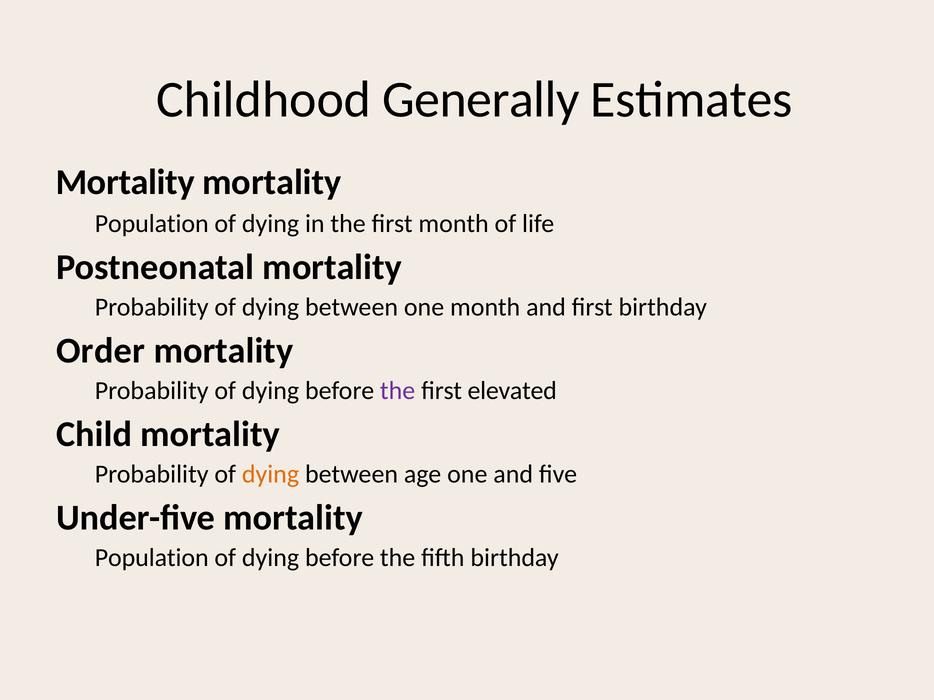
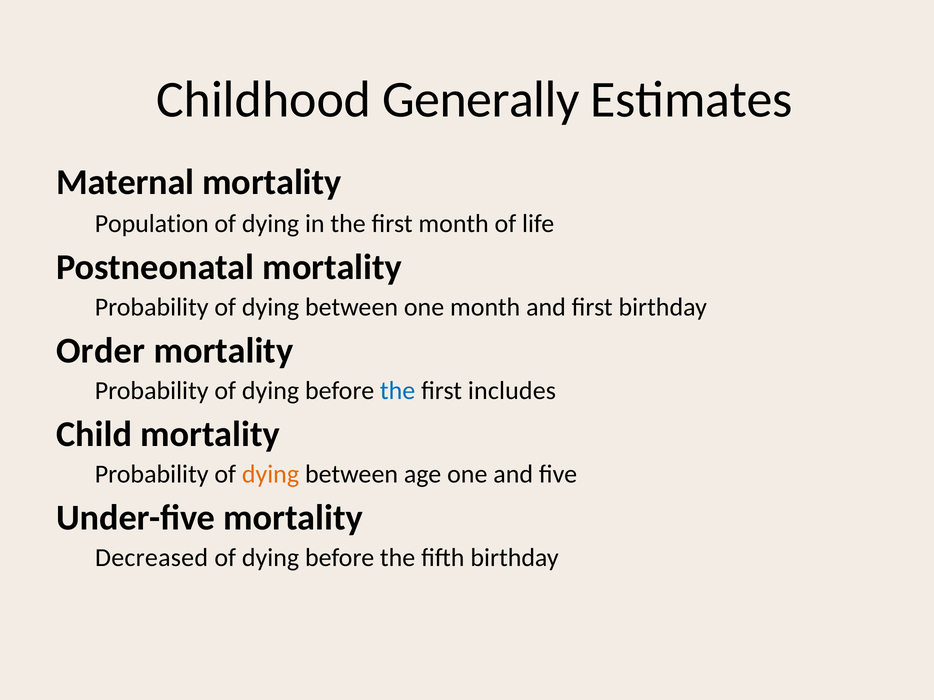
Mortality: Mortality -> Maternal (125, 182)
the colour: purple -> blue (398, 391)
elevated: elevated -> includes (512, 391)
Population: Population -> Decreased (152, 558)
